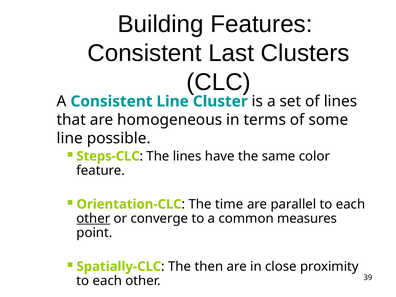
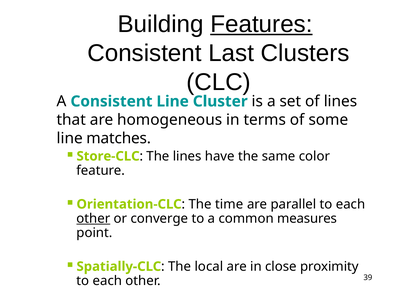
Features underline: none -> present (261, 24)
possible: possible -> matches (119, 138)
Steps-CLC: Steps-CLC -> Store-CLC (108, 156)
then: then -> local (209, 266)
